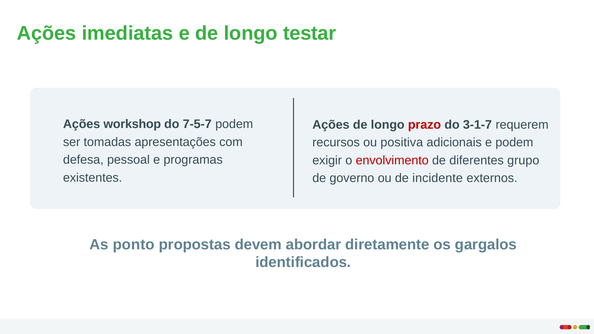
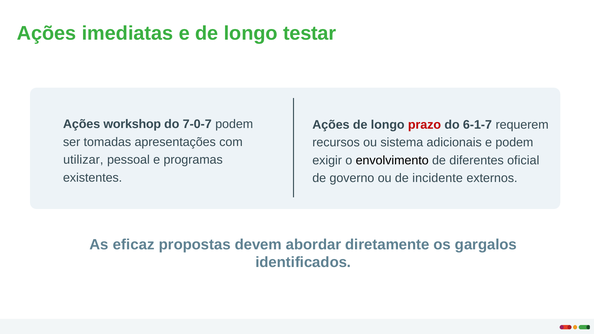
7-5-7: 7-5-7 -> 7-0-7 (197, 124)
3-1-7: 3-1-7 -> 6-1-7 (477, 125)
positiva: positiva -> sistema (402, 143)
defesa: defesa -> utilizar (83, 160)
envolvimento colour: red -> black (392, 160)
grupo: grupo -> oficial (523, 160)
ponto: ponto -> eficaz (134, 245)
